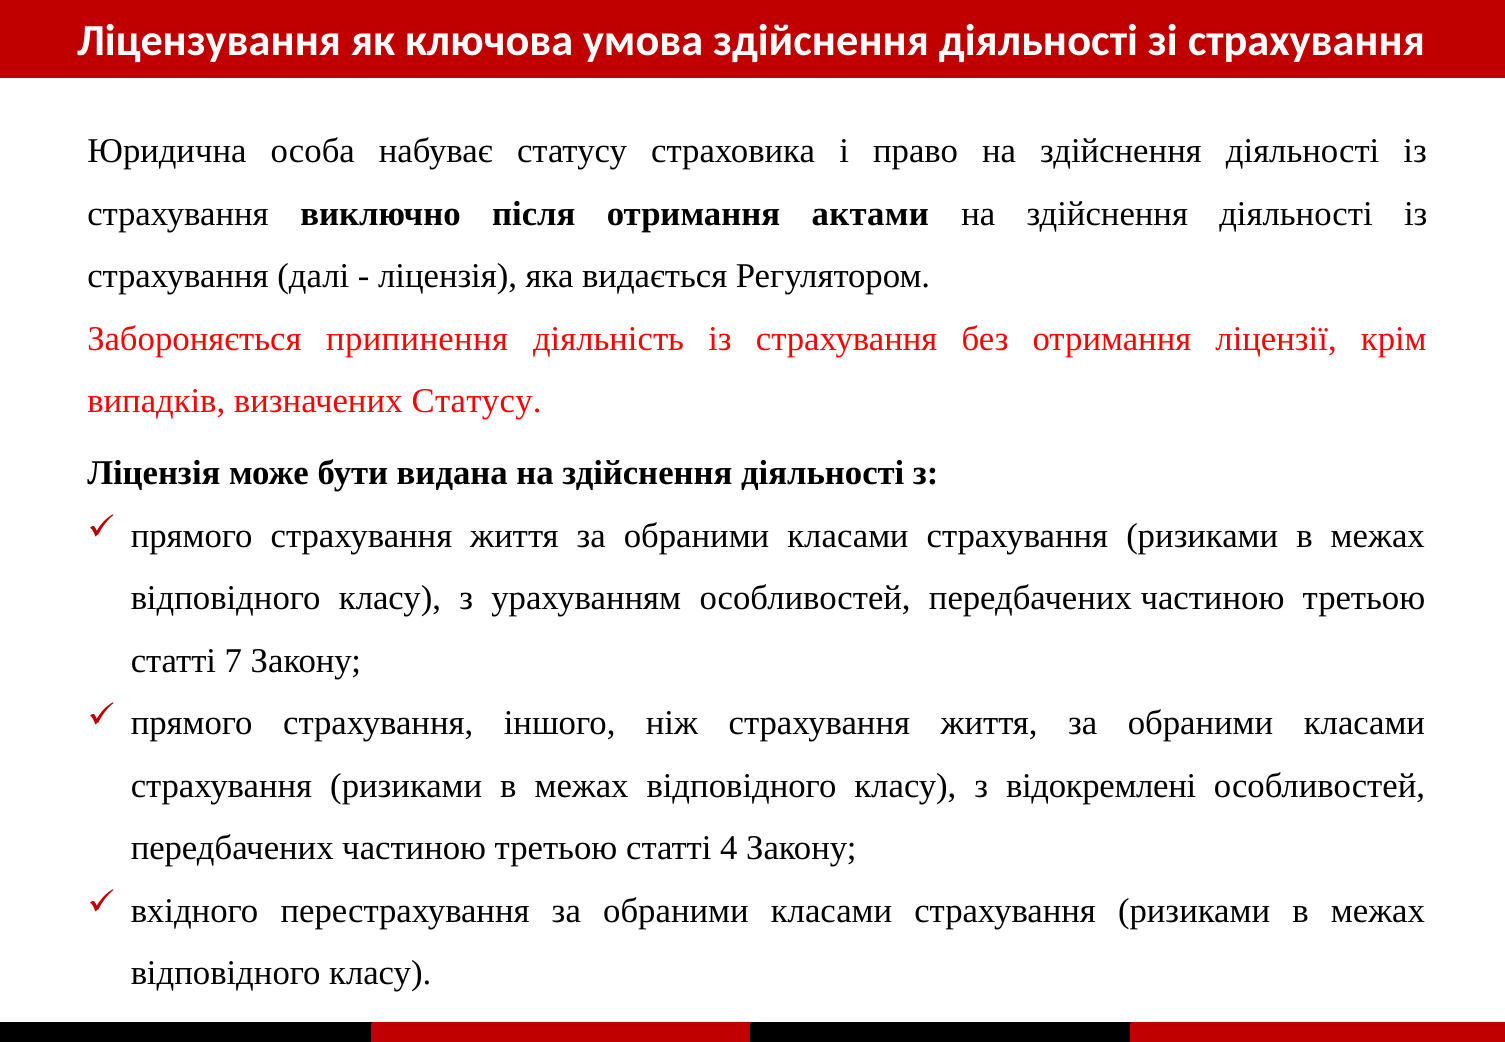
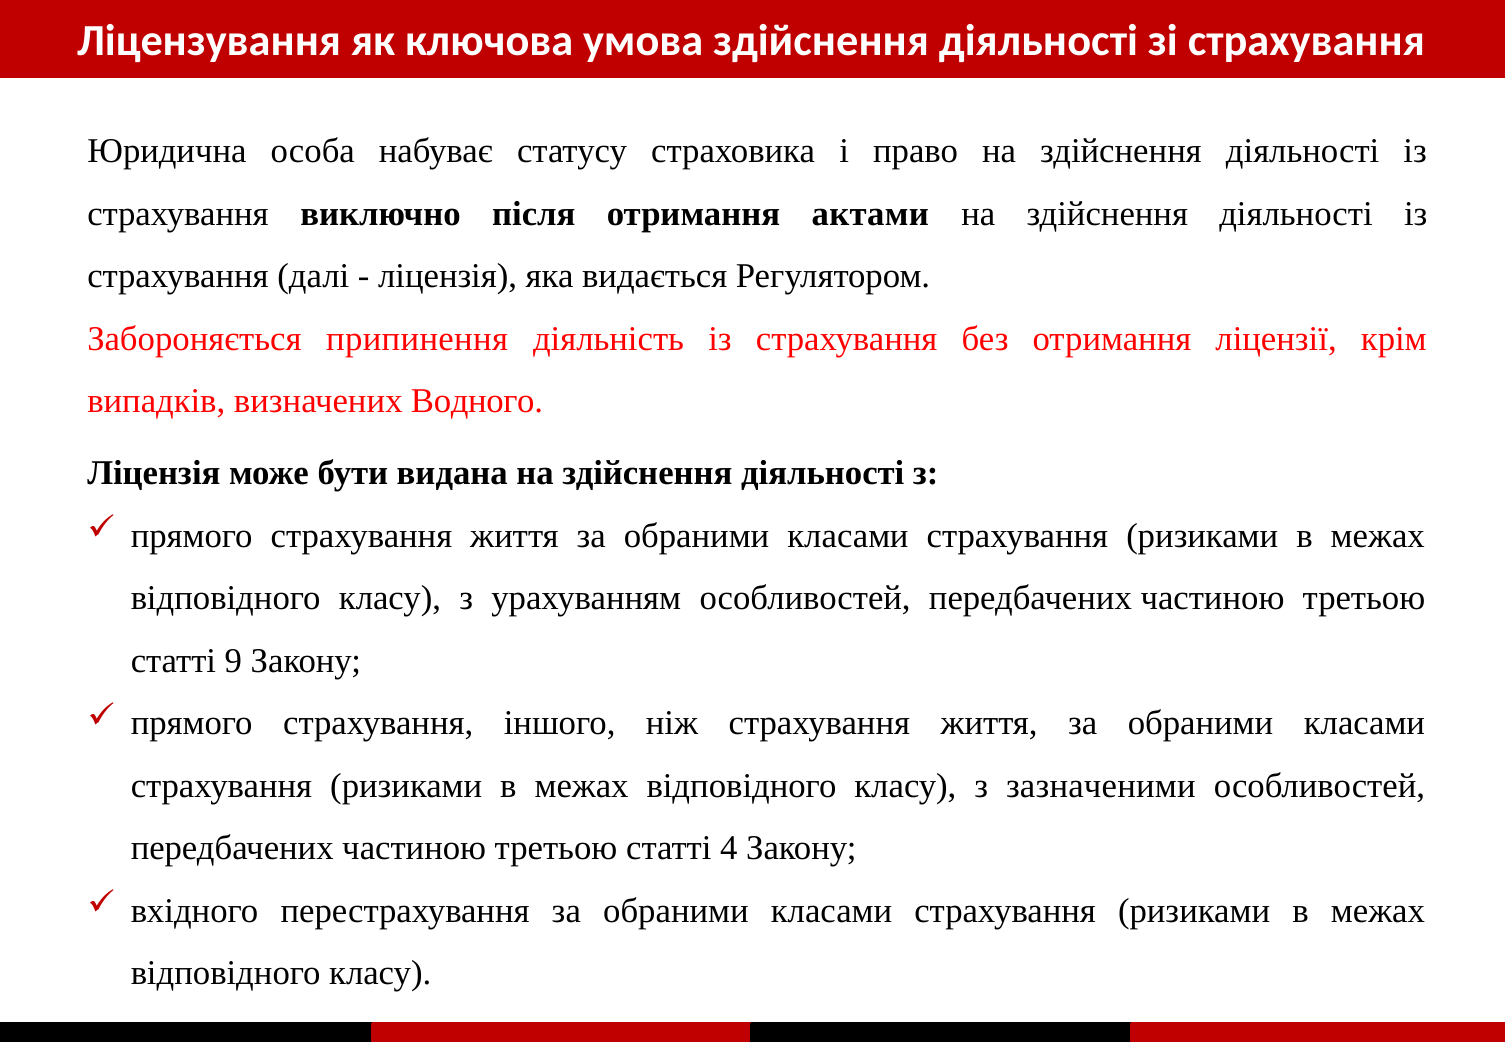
визначених Статусу: Статусу -> Водного (477, 401)
7: 7 -> 9 (233, 661)
відокремлені: відокремлені -> зазначеними (1101, 786)
